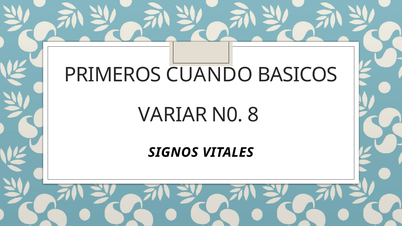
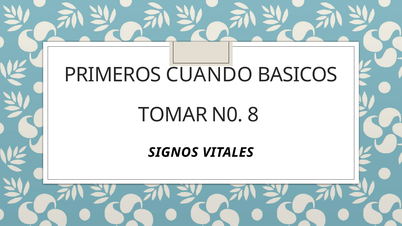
VARIAR: VARIAR -> TOMAR (173, 115)
